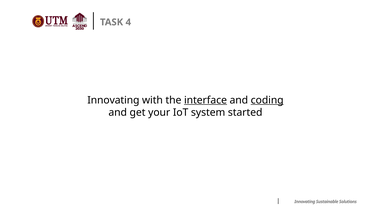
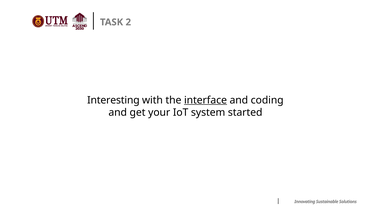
4: 4 -> 2 (128, 22)
Innovating: Innovating -> Interesting (113, 100)
coding underline: present -> none (267, 100)
